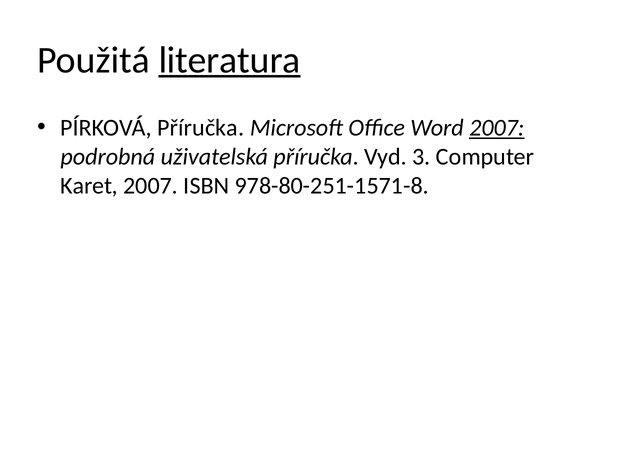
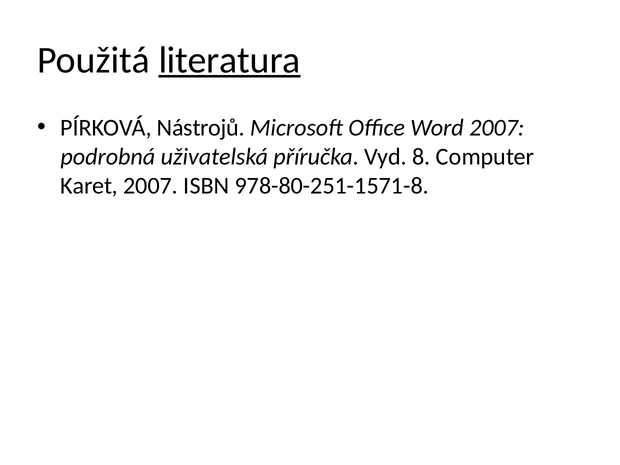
PÍRKOVÁ Příručka: Příručka -> Nástrojů (201, 128)
2007 underline: present -> none (497, 128)
3: 3 -> 8 (421, 157)
